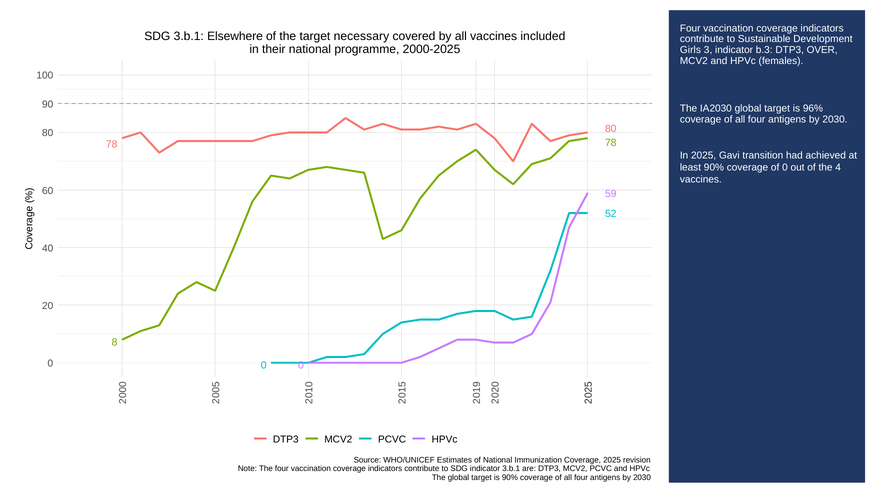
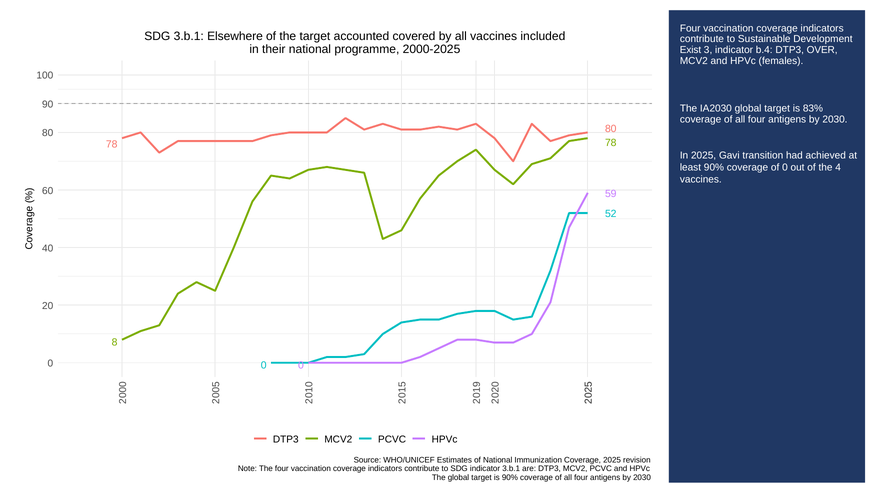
necessary: necessary -> accounted (361, 36)
Girls: Girls -> Exist (691, 50)
b.3: b.3 -> b.4 (764, 50)
96%: 96% -> 83% (813, 108)
